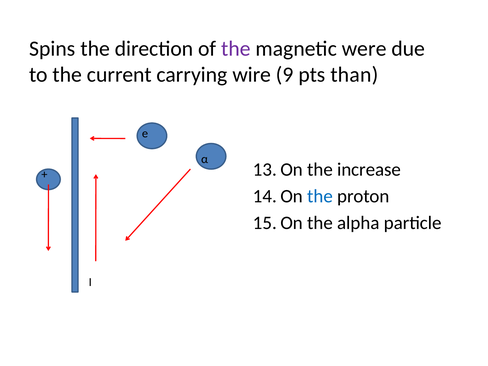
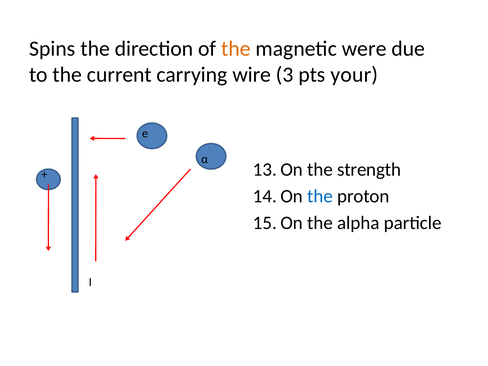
the colour: purple -> orange (236, 49)
9: 9 -> 3 (285, 75)
than: than -> your (354, 75)
increase: increase -> strength (369, 170)
